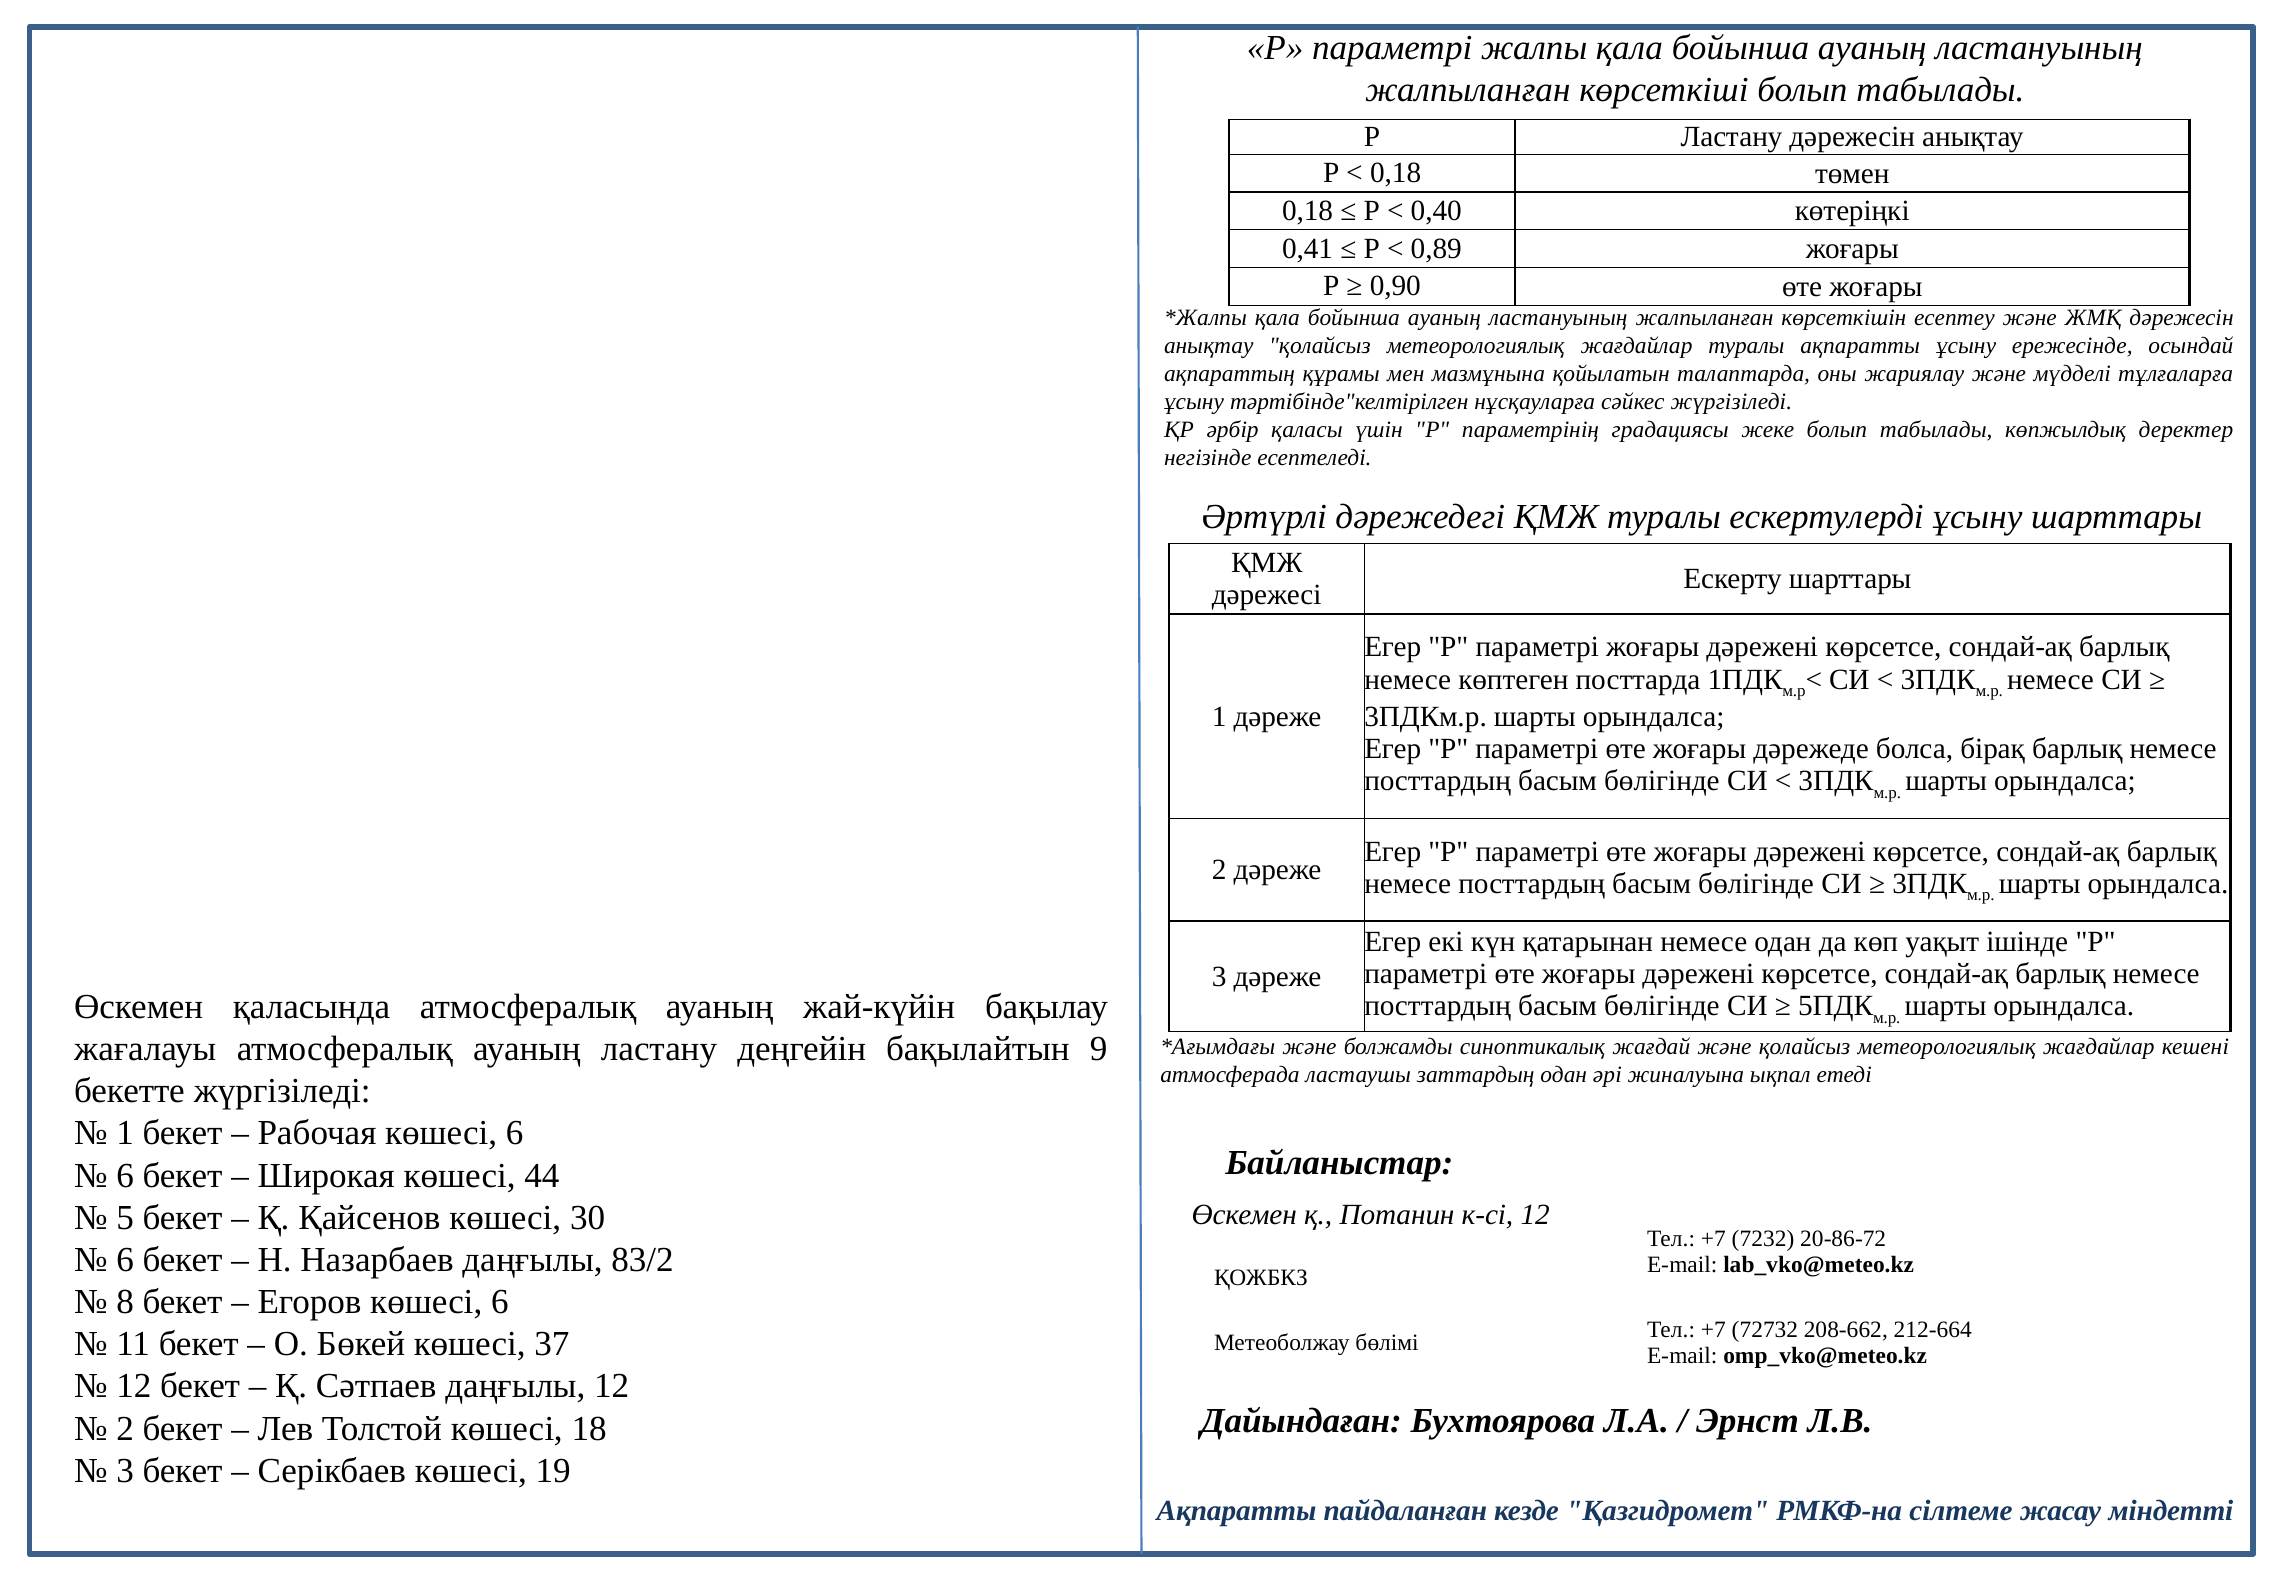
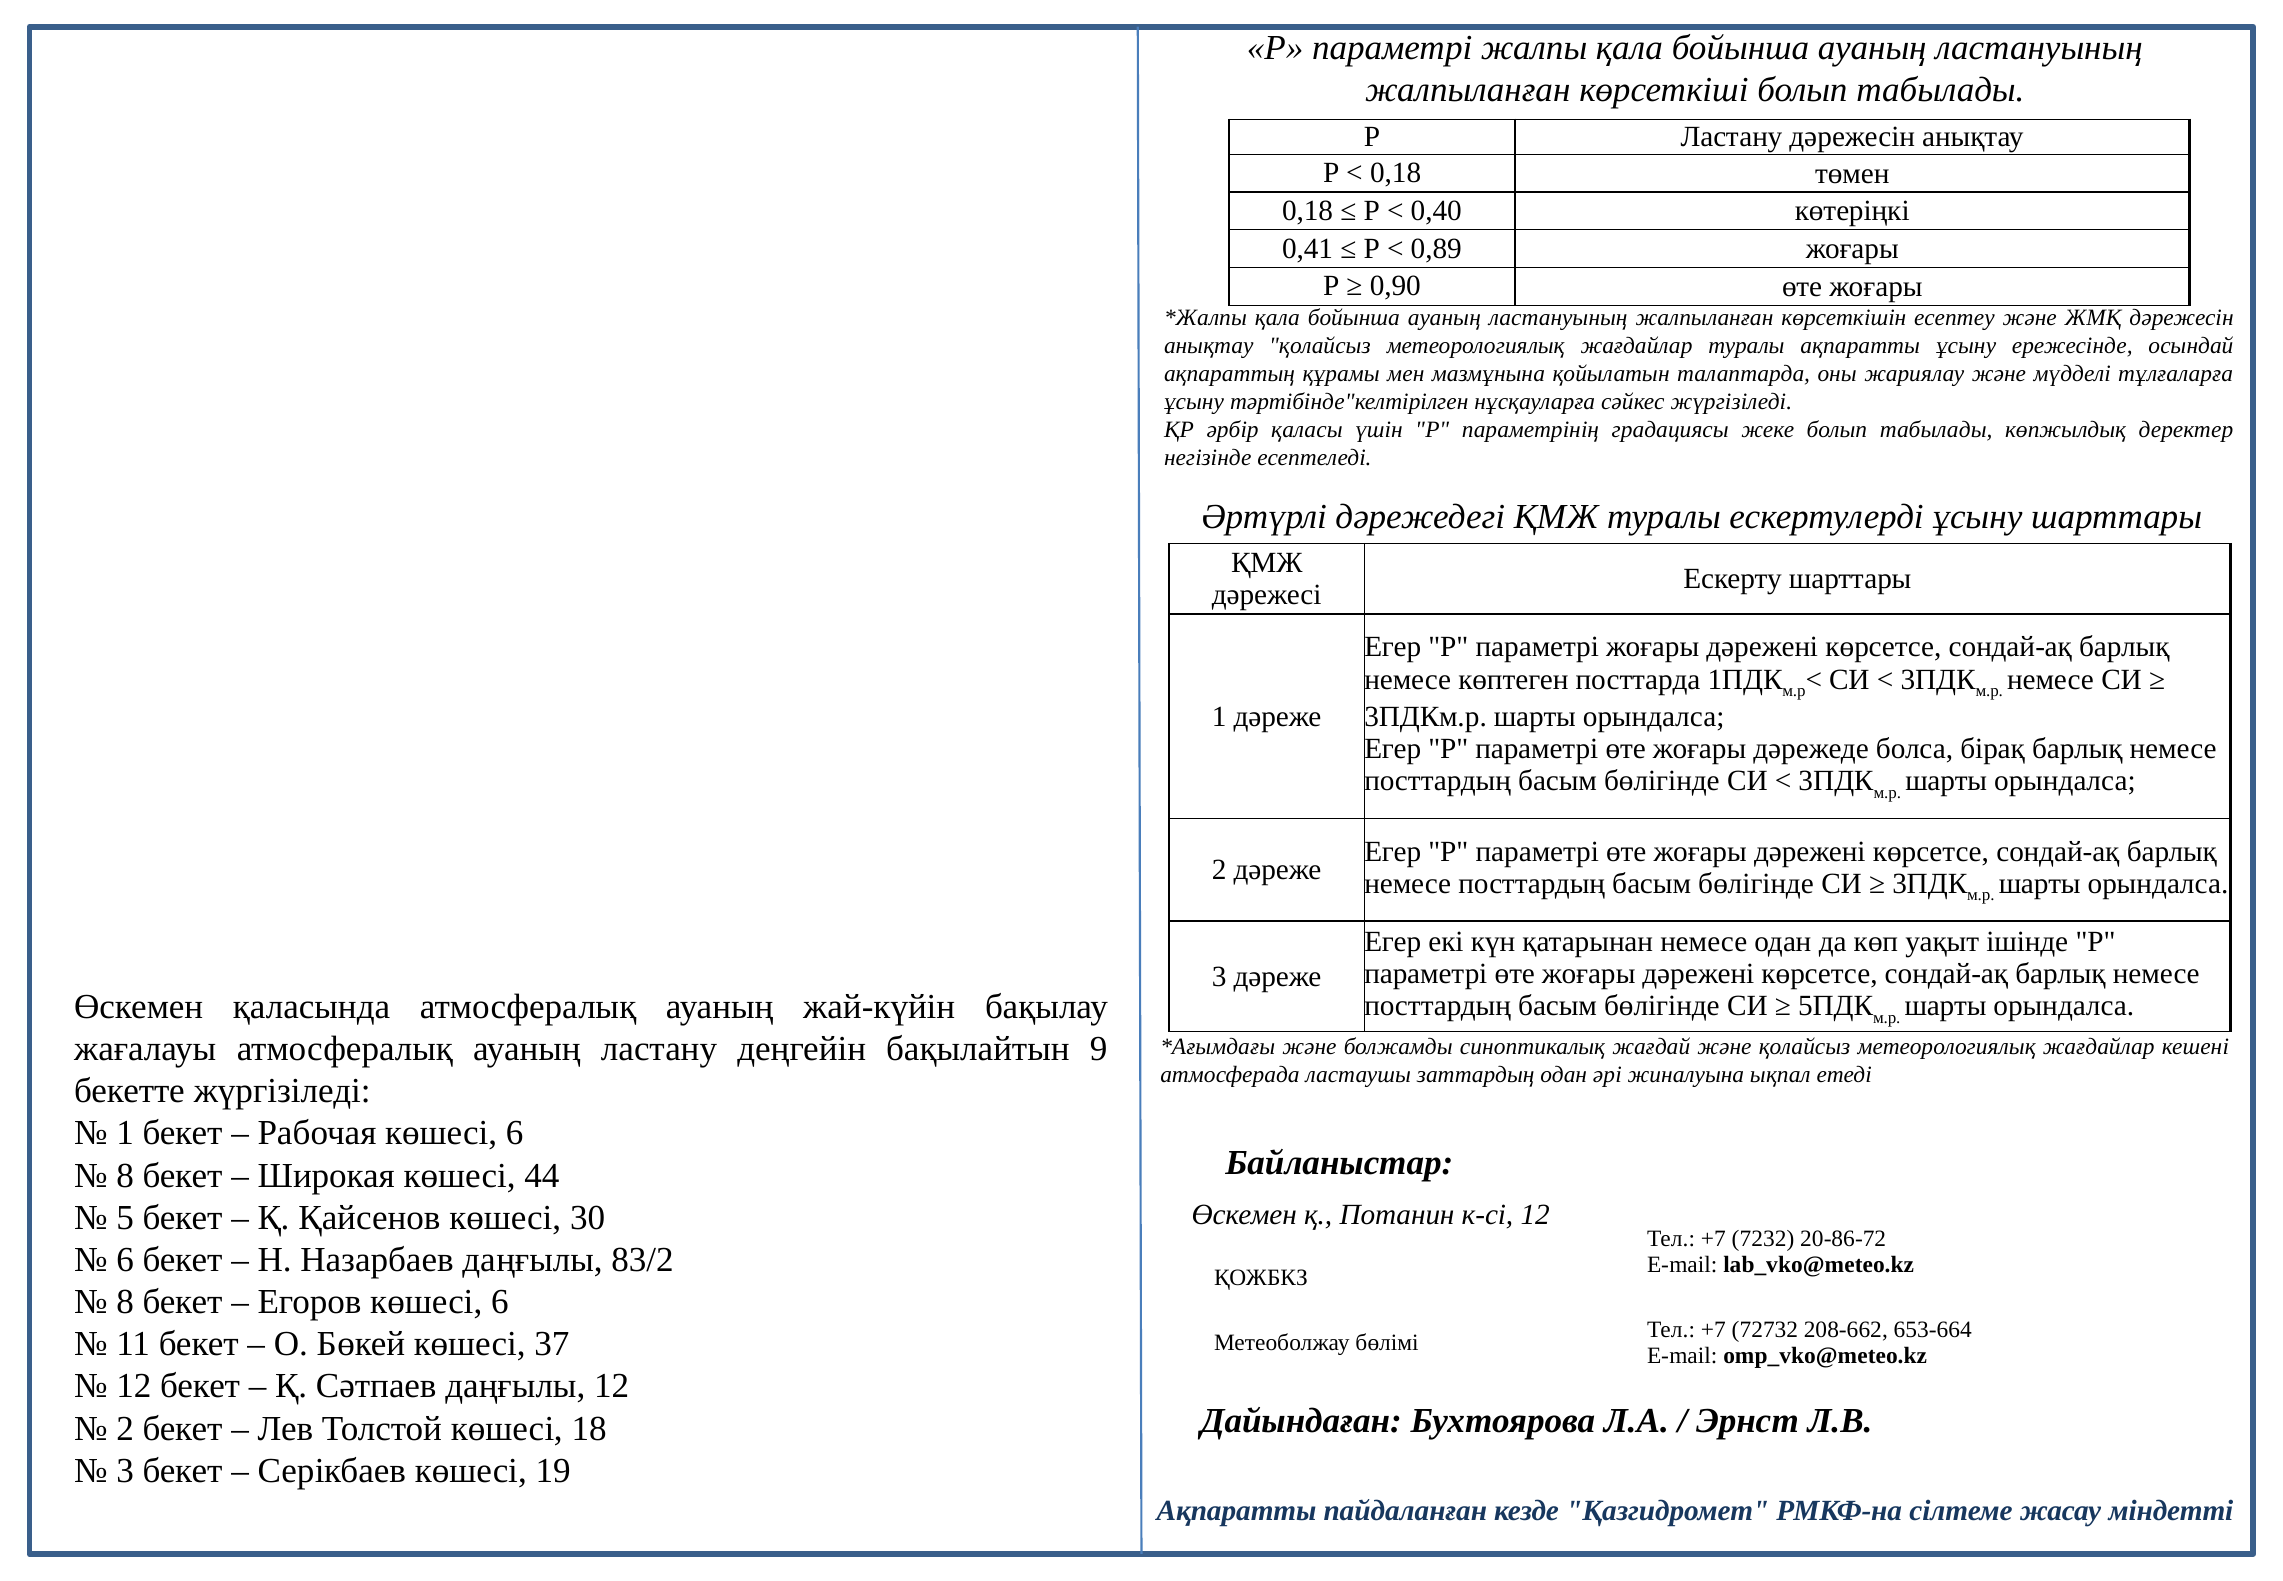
6: 6 -> 8 (125, 1175)
212-664: 212-664 -> 653-664 (1933, 1329)
